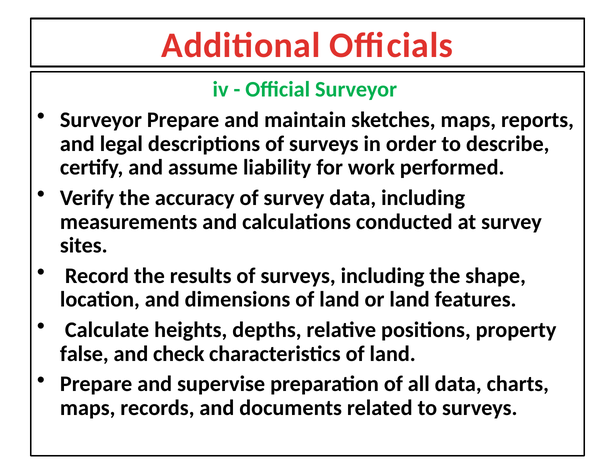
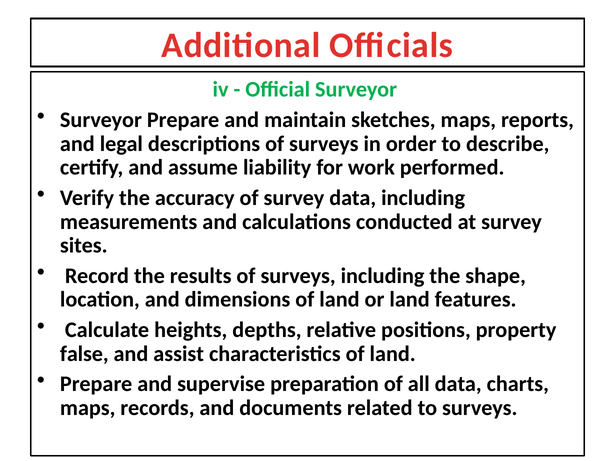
check: check -> assist (179, 354)
